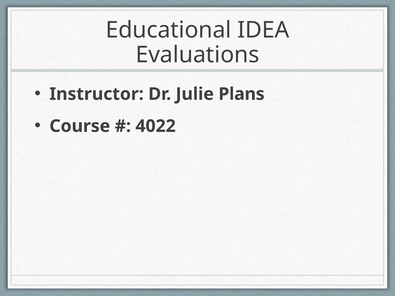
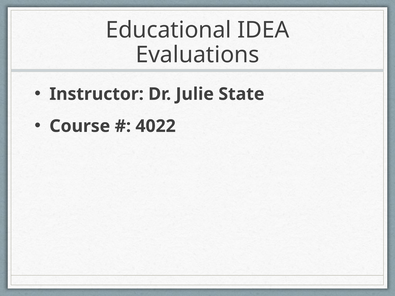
Plans: Plans -> State (241, 94)
